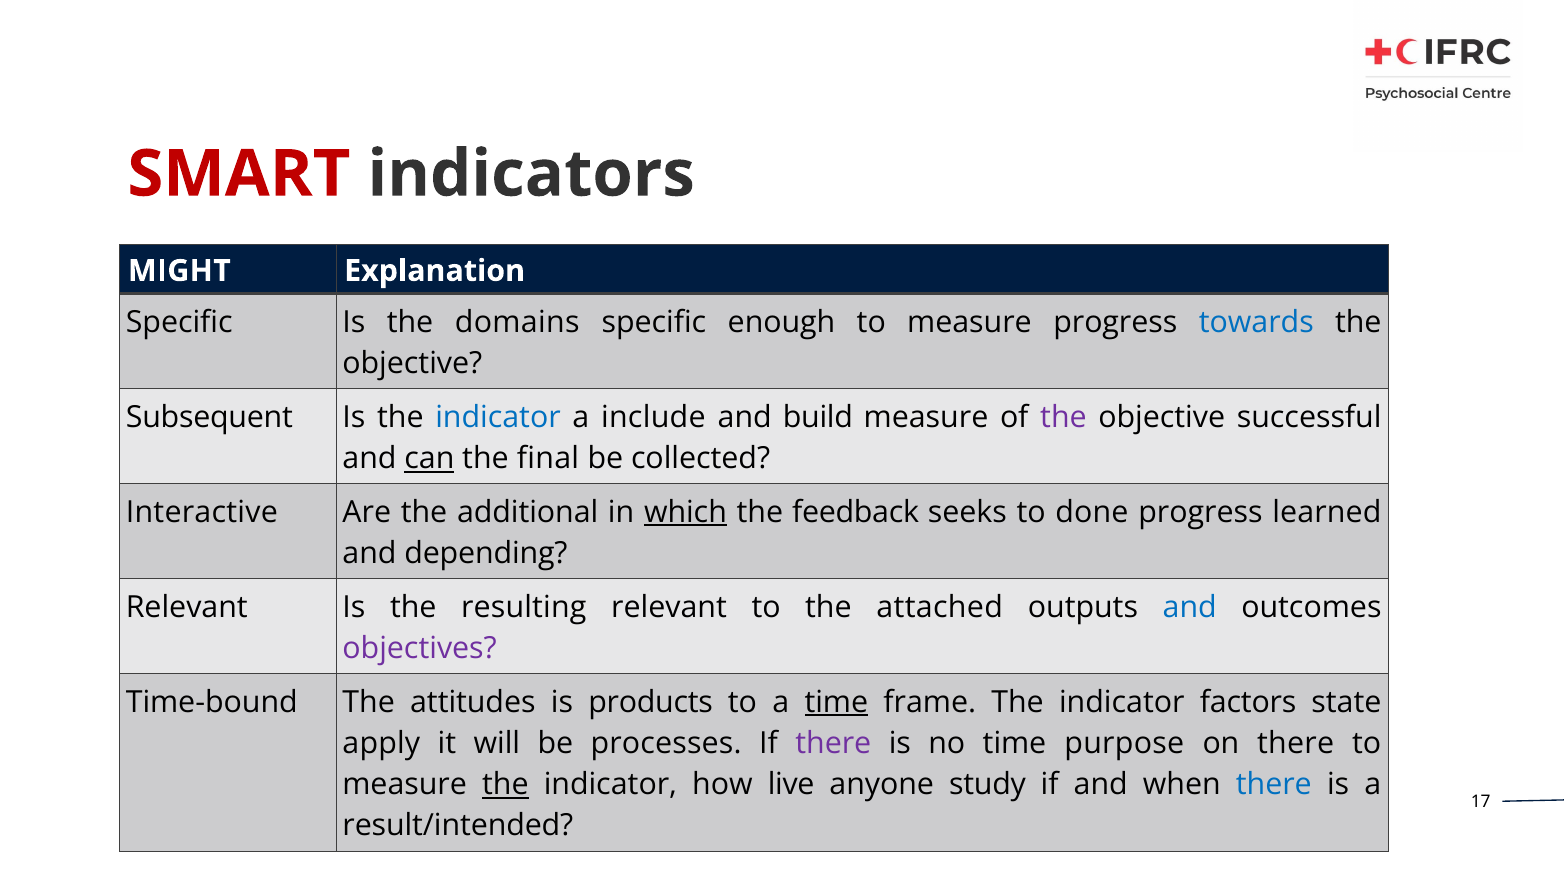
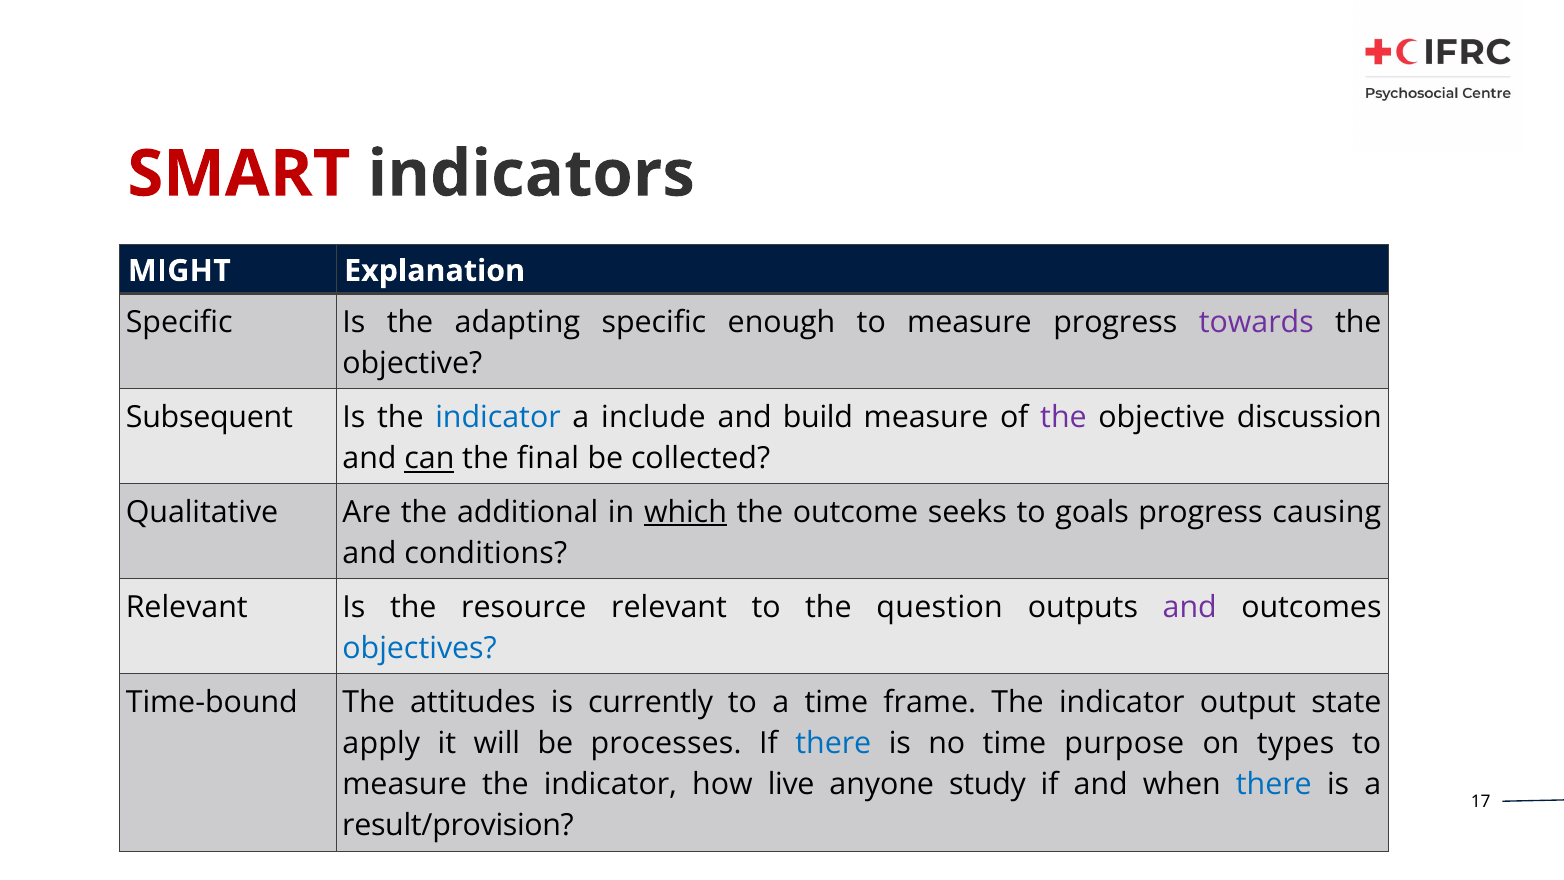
domains: domains -> adapting (517, 322)
towards colour: blue -> purple (1256, 322)
successful: successful -> discussion (1309, 417)
Interactive: Interactive -> Qualitative (202, 512)
feedback: feedback -> outcome (856, 512)
done: done -> goals (1092, 512)
learned: learned -> causing (1327, 512)
depending: depending -> conditions (486, 553)
resulting: resulting -> resource (524, 607)
attached: attached -> question (940, 607)
and colour: blue -> purple (1190, 607)
objectives colour: purple -> blue (420, 648)
products: products -> currently (651, 702)
time underline: present -> none (836, 702)
factors: factors -> output (1248, 702)
there colour: purple -> blue (833, 743)
on there: there -> types (1296, 743)
the underline: present -> none (505, 785)
result/intended: result/intended -> result/provision (458, 826)
